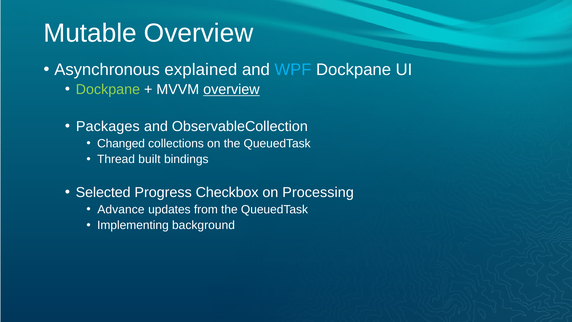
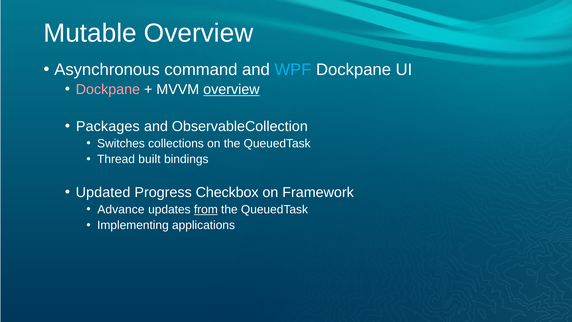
explained: explained -> command (201, 70)
Dockpane colour: light green -> pink (108, 89)
Changed: Changed -> Switches (121, 143)
Selected: Selected -> Updated (103, 192)
Processing: Processing -> Framework (318, 192)
from underline: none -> present (206, 209)
background: background -> applications (204, 225)
